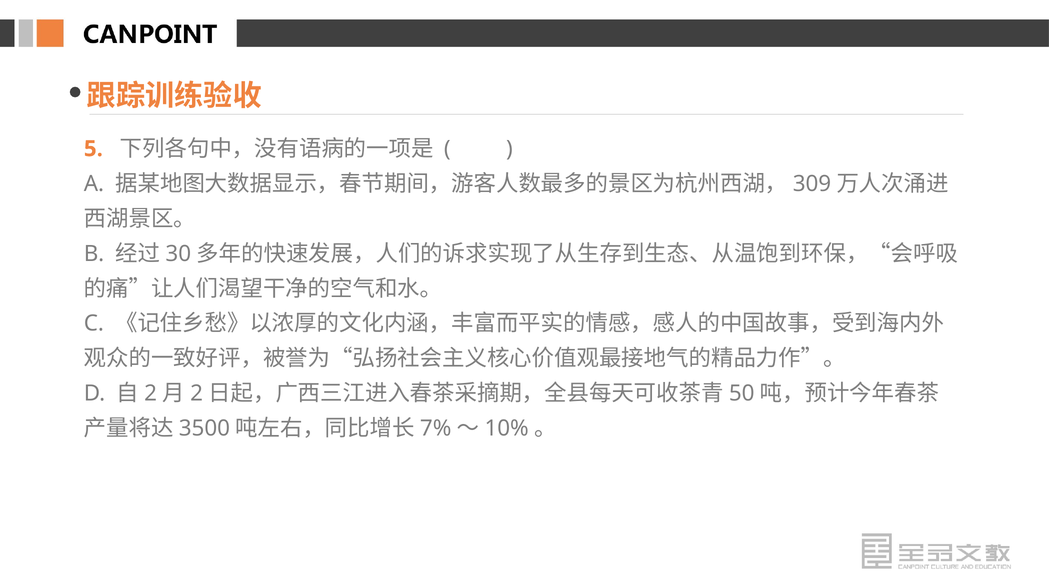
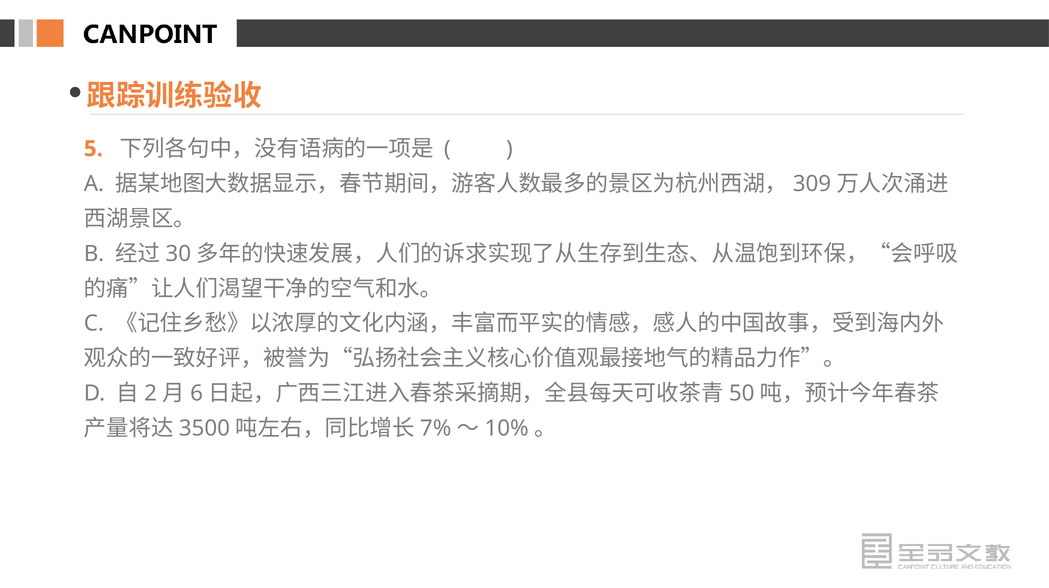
2: 2 -> 6 (197, 394)
